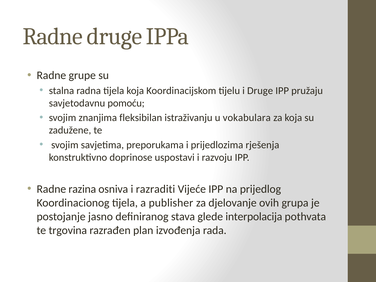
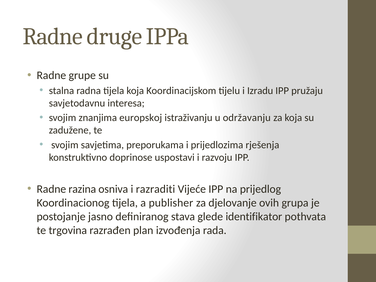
i Druge: Druge -> Izradu (260, 91)
pomoću: pomoću -> interesa (126, 103)
fleksibilan: fleksibilan -> europskoj (141, 118)
vokabulara: vokabulara -> održavanju (247, 118)
interpolacija: interpolacija -> identifikator (254, 217)
